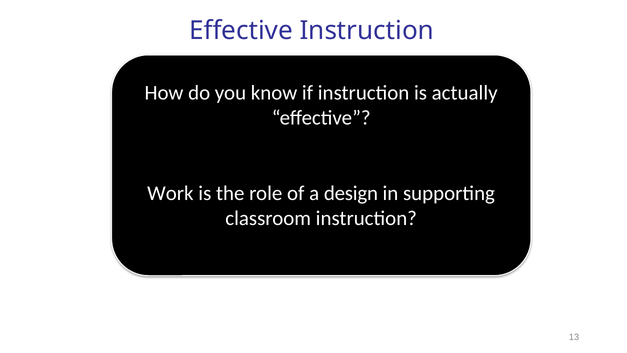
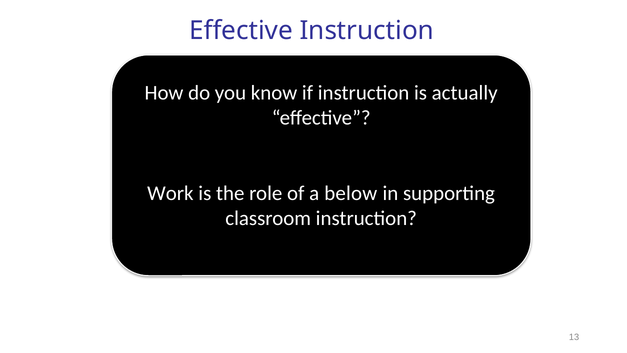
design: design -> below (351, 193)
